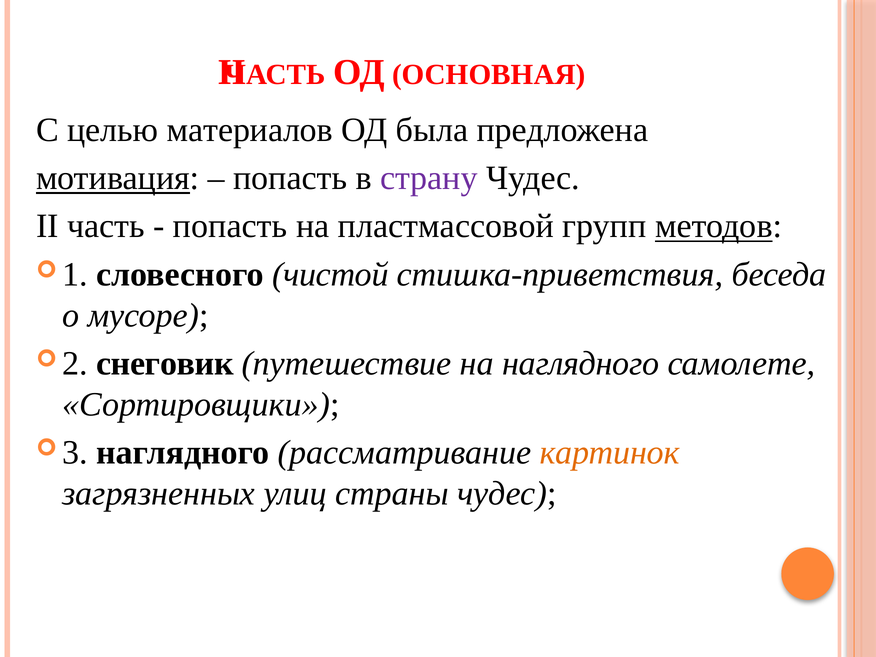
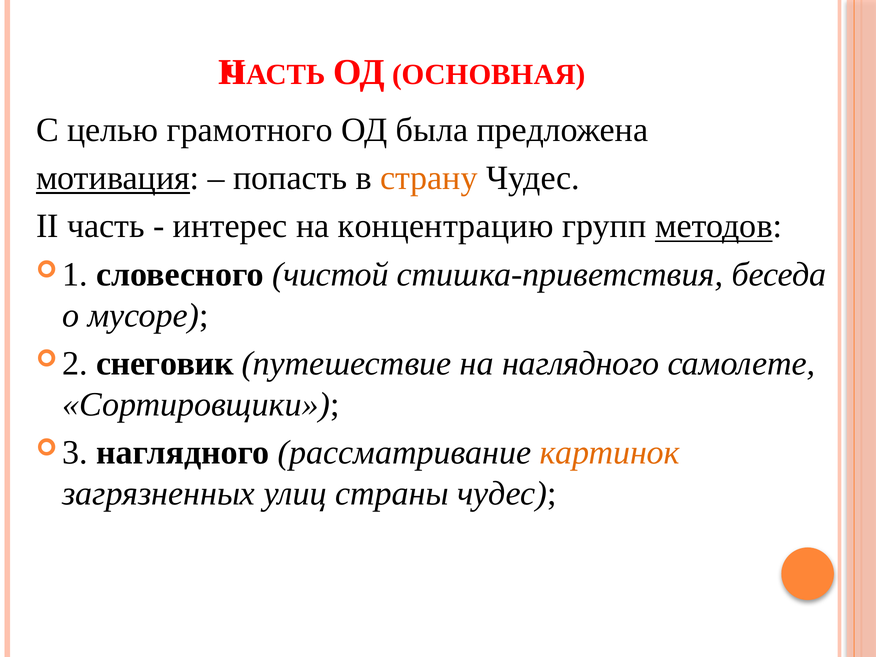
материалов: материалов -> грамотного (250, 130)
страну colour: purple -> orange (429, 178)
попасть: попасть -> интерес (230, 226)
пластмассовой: пластмассовой -> концентрацию (446, 226)
